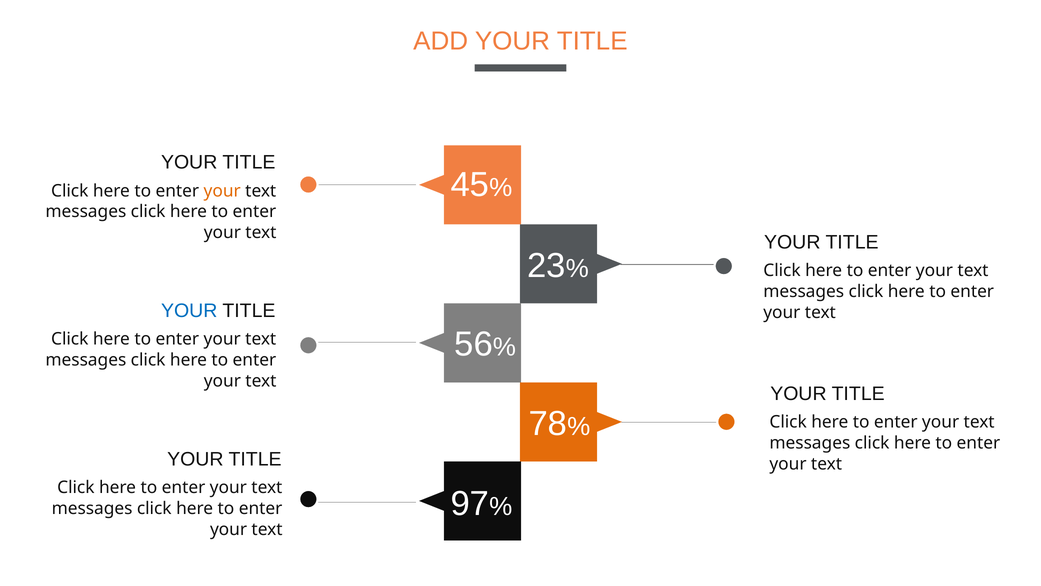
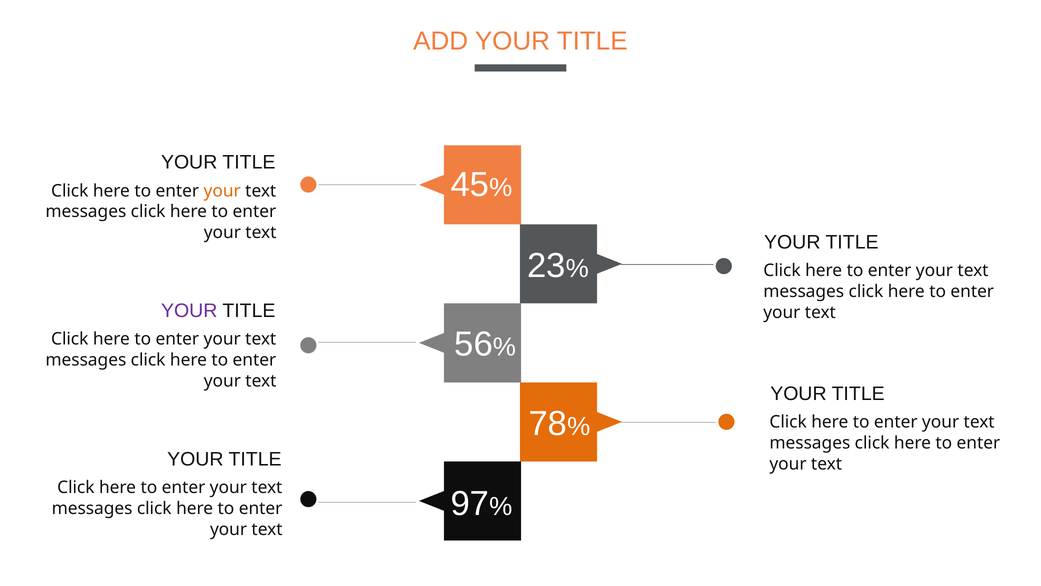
YOUR colour: blue -> purple (189, 310)
